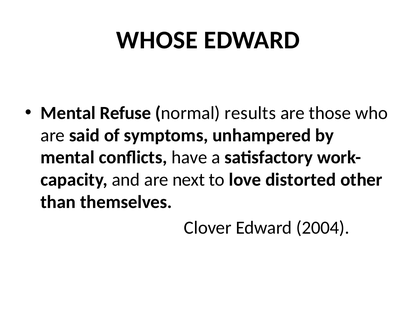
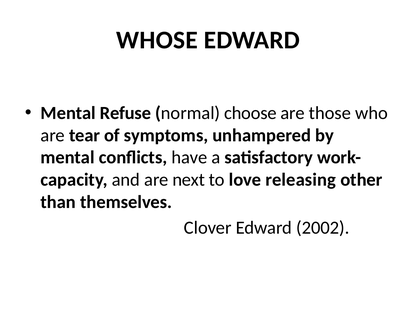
results: results -> choose (250, 113)
said: said -> tear (84, 135)
distorted: distorted -> releasing (301, 180)
2004: 2004 -> 2002 (323, 228)
